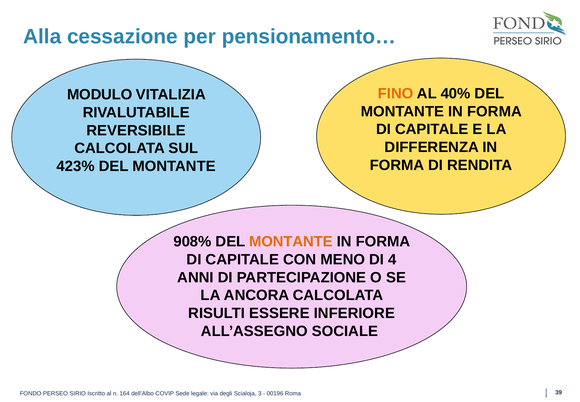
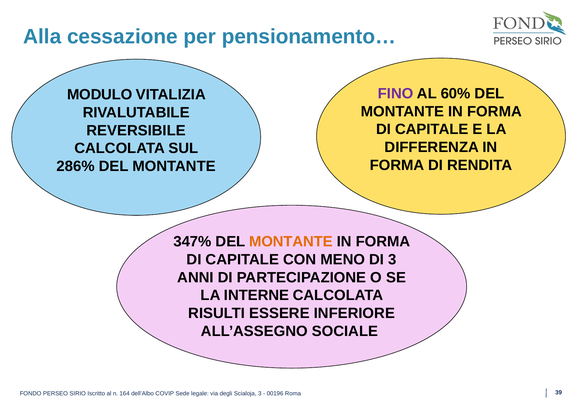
FINO colour: orange -> purple (396, 94)
40%: 40% -> 60% (456, 94)
423%: 423% -> 286% (76, 166)
908%: 908% -> 347% (192, 241)
DI 4: 4 -> 3 (392, 259)
ANCORA: ANCORA -> INTERNE (257, 295)
